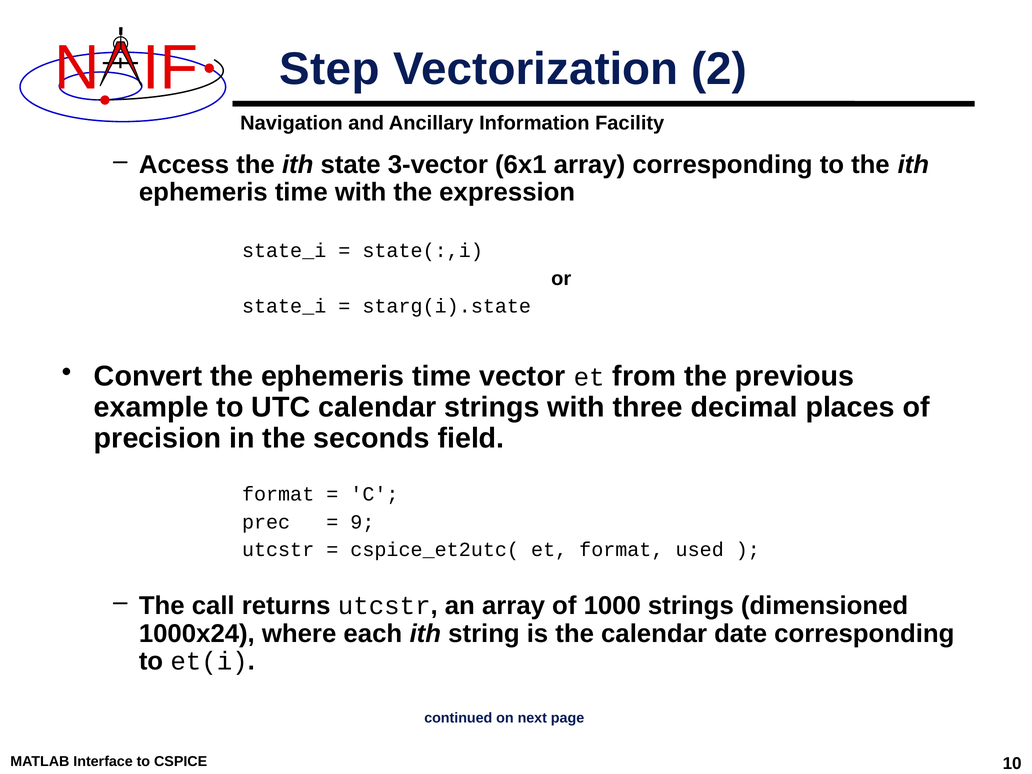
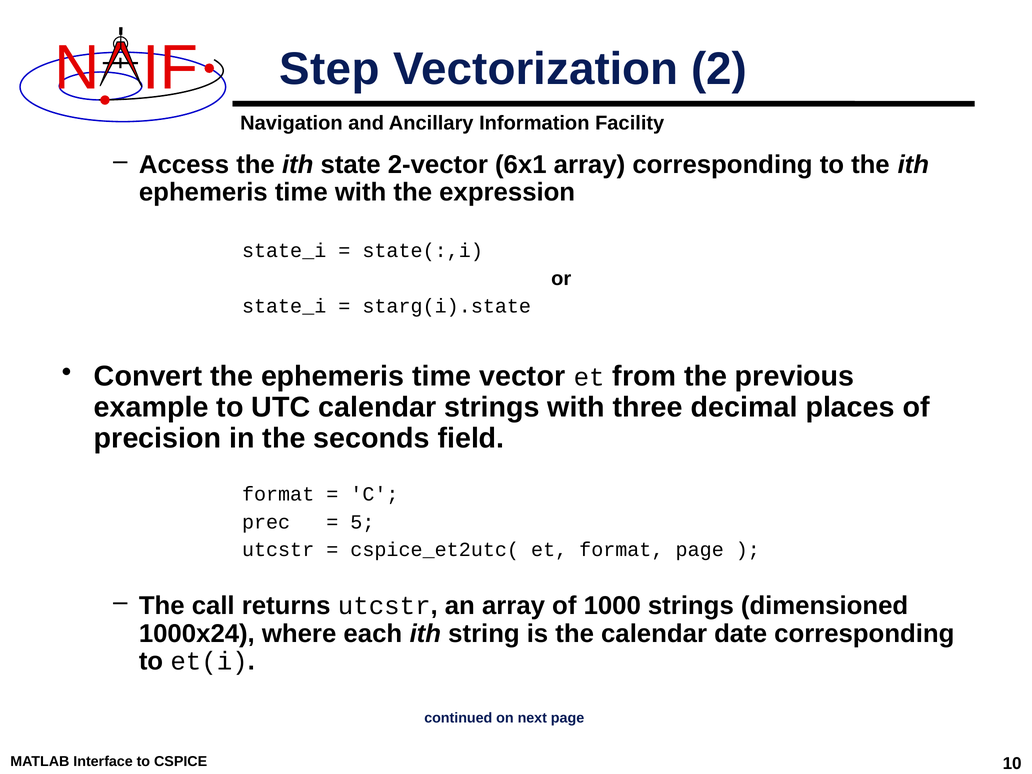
3-vector: 3-vector -> 2-vector (438, 165)
9: 9 -> 5 (362, 522)
format used: used -> page (700, 550)
